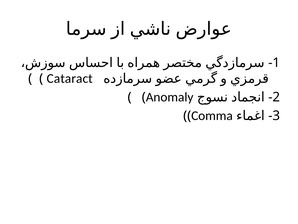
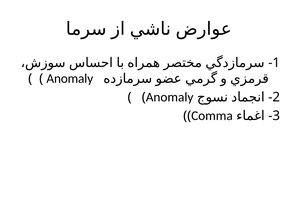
Cataract: Cataract -> Anomaly (70, 78)
